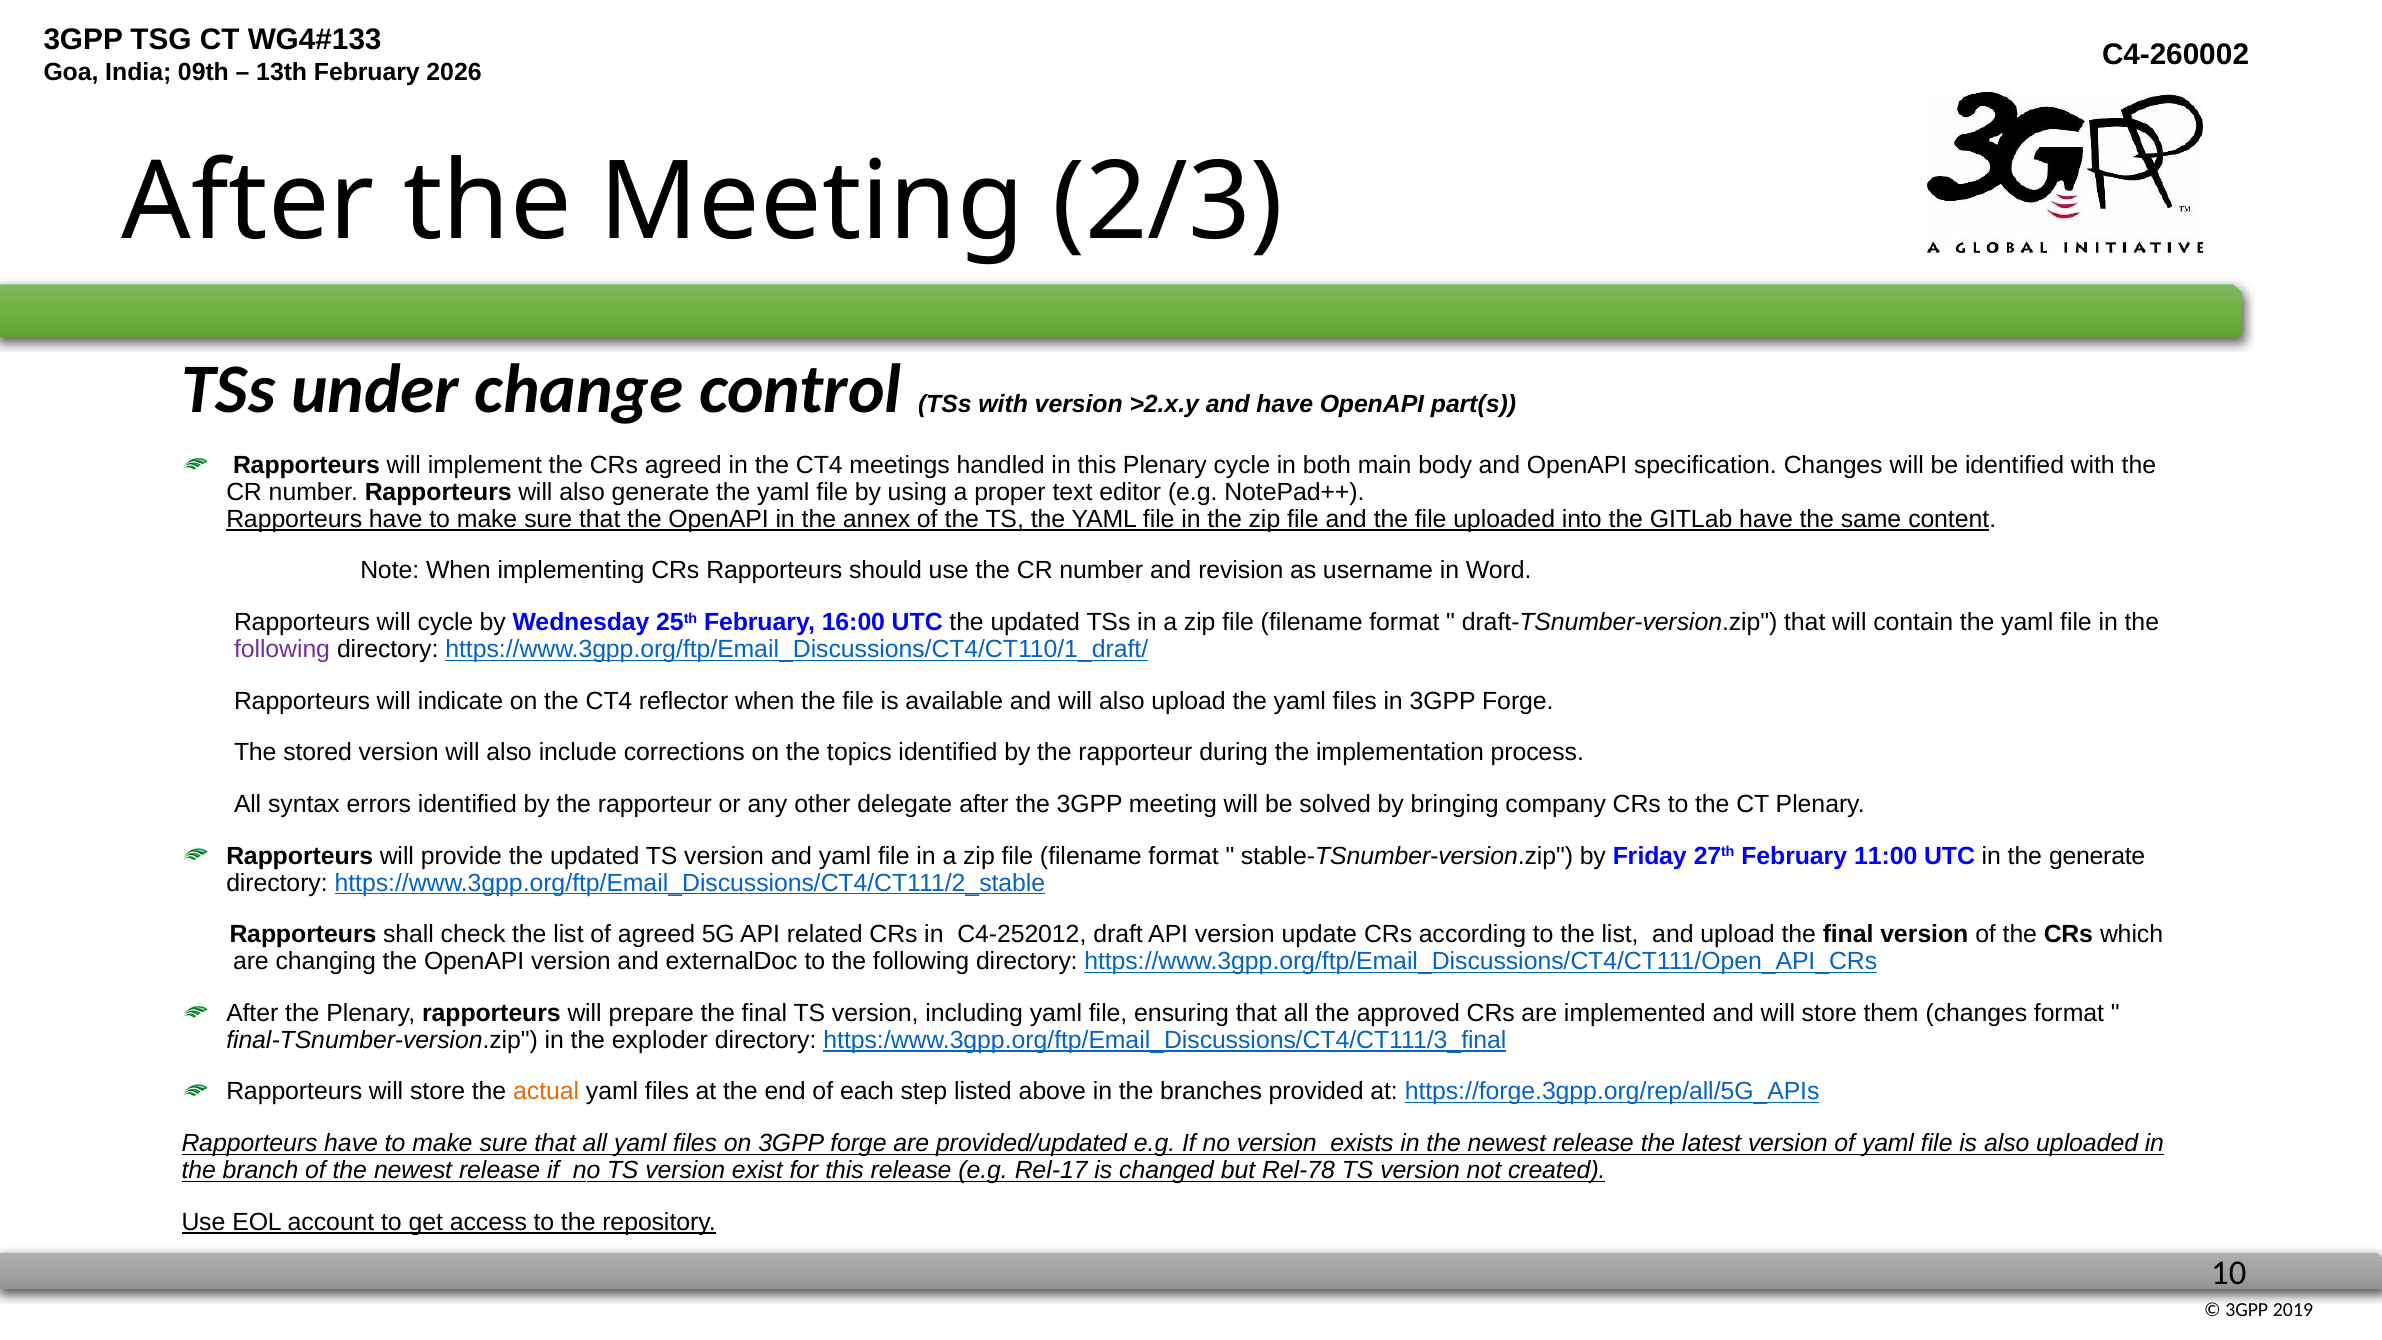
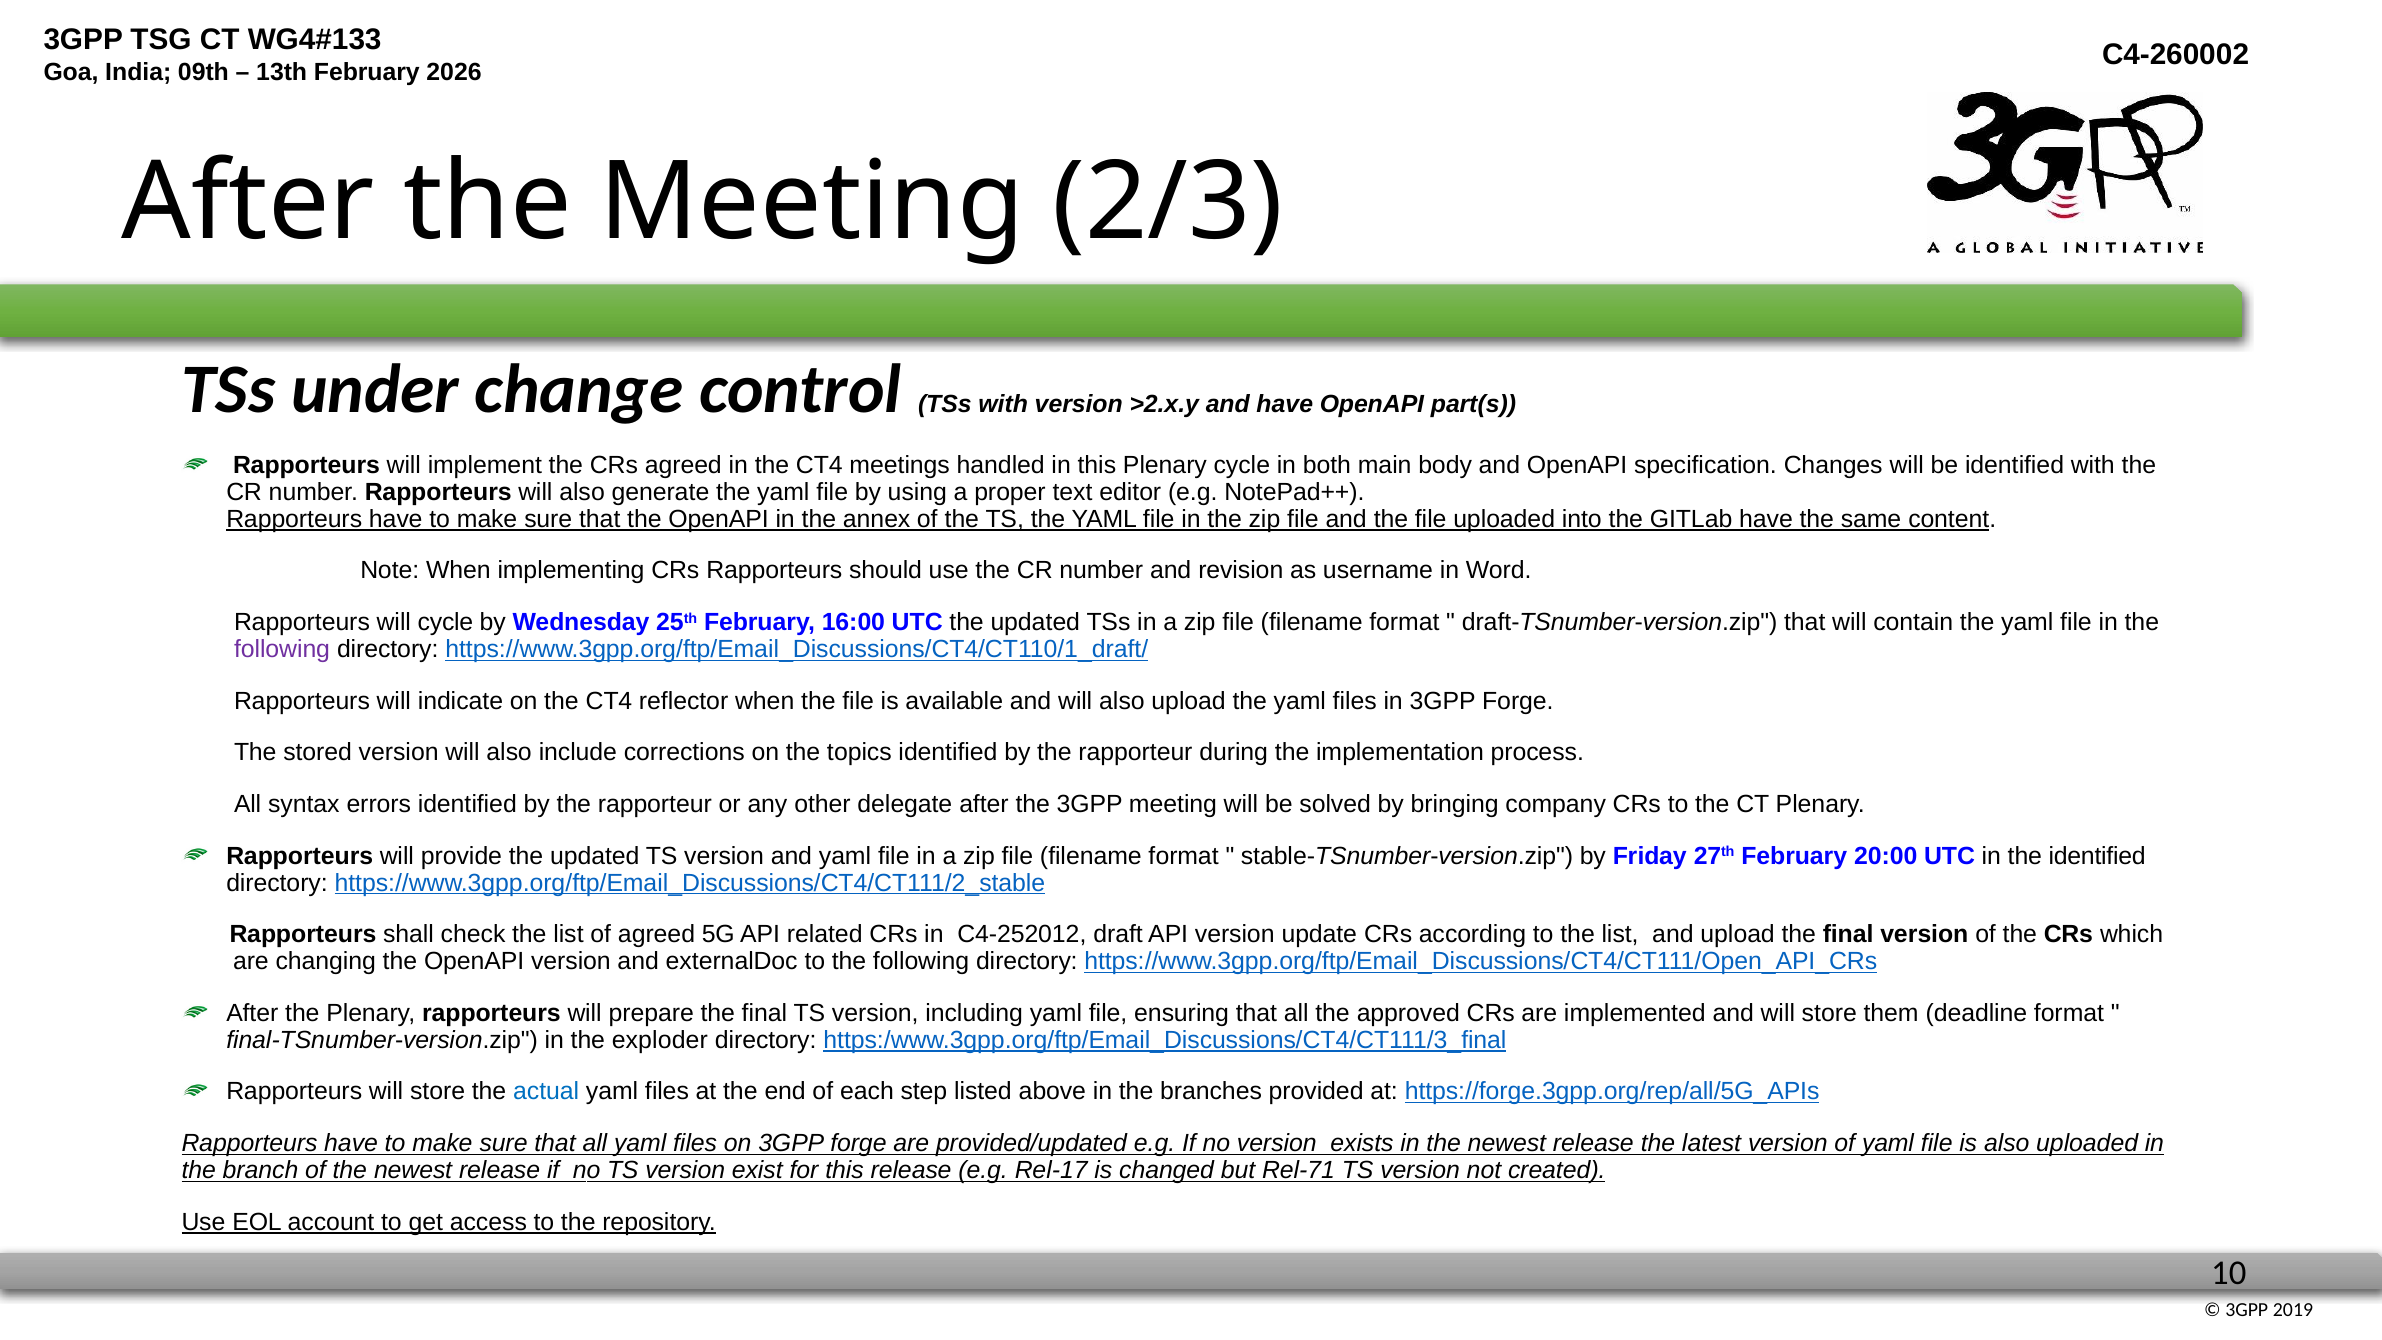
11:00: 11:00 -> 20:00 (1886, 856)
the generate: generate -> identified (2097, 856)
them changes: changes -> deadline (1976, 1013)
actual colour: orange -> blue (546, 1092)
Rel-78: Rel-78 -> Rel-71 (1299, 1170)
